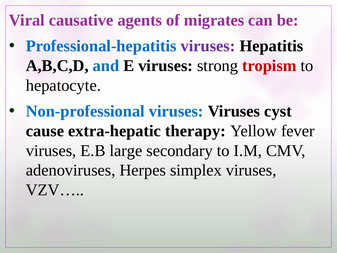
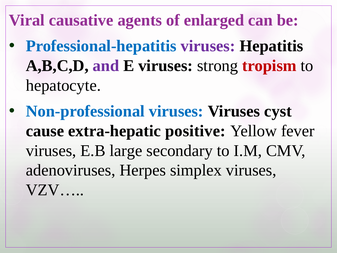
migrates: migrates -> enlarged (214, 20)
and colour: blue -> purple (106, 66)
therapy: therapy -> positive (195, 131)
